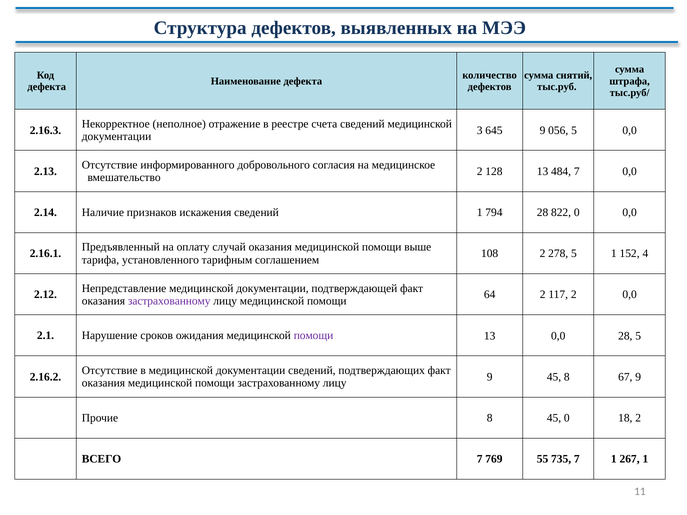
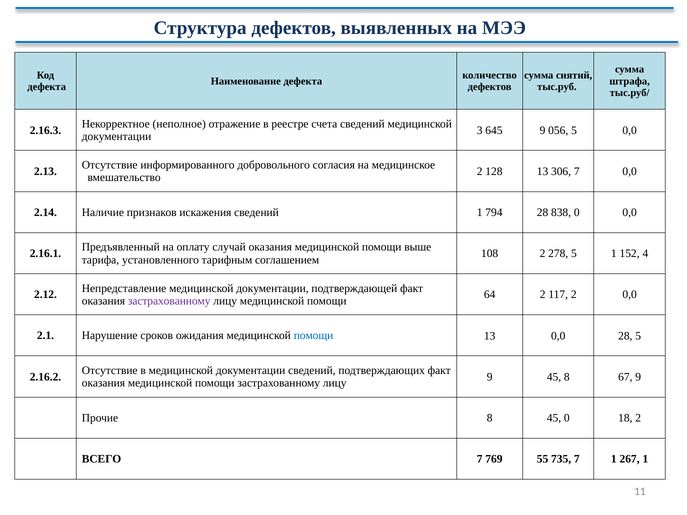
484: 484 -> 306 (561, 171)
822: 822 -> 838 (561, 213)
помощи colour: purple -> blue (314, 336)
